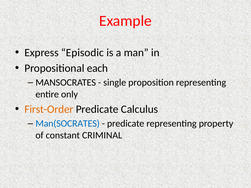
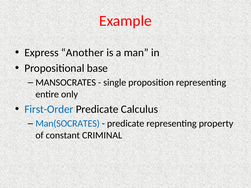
Episodic: Episodic -> Another (83, 53)
each: each -> base (97, 68)
First-Order colour: orange -> blue (49, 109)
